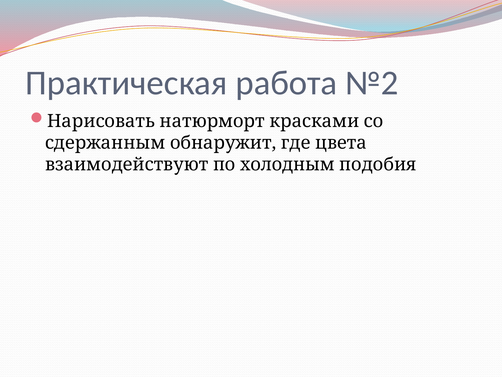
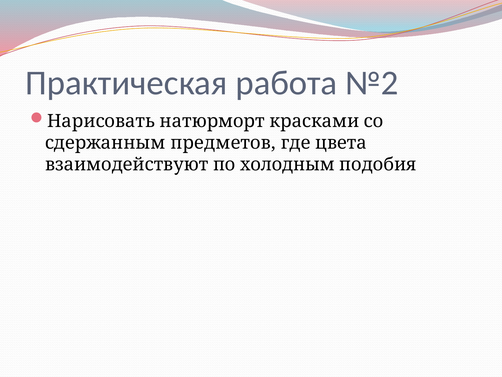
обнаружит: обнаружит -> предметов (223, 143)
